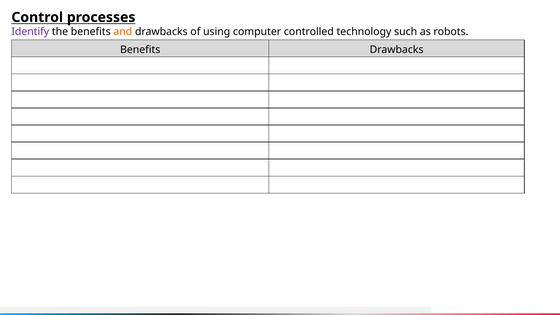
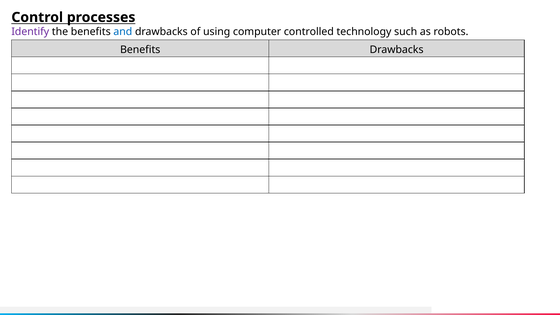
and colour: orange -> blue (123, 32)
